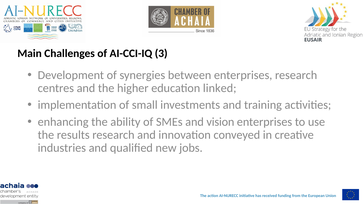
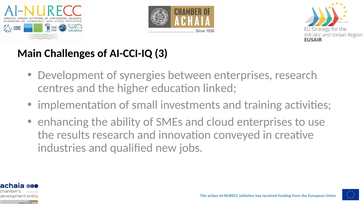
vision: vision -> cloud (220, 122)
